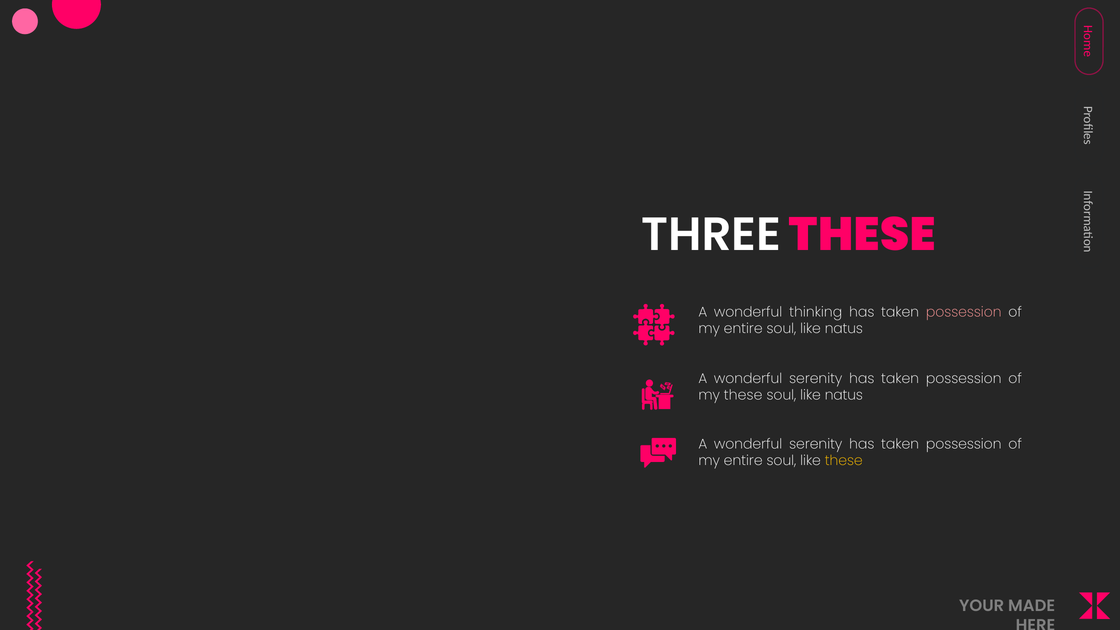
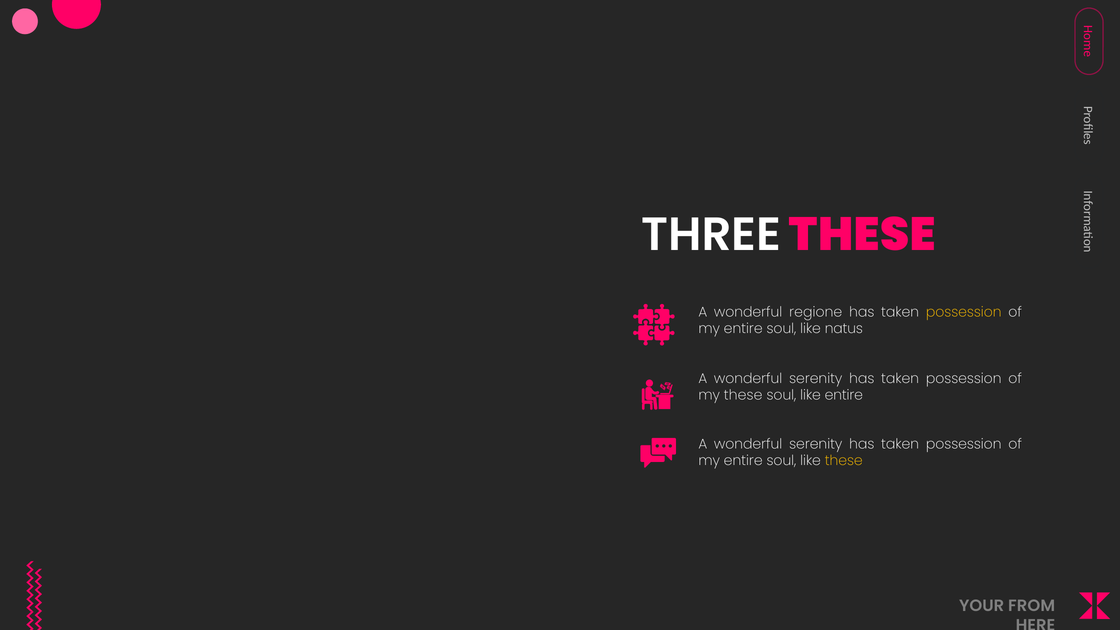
thinking: thinking -> regione (816, 312)
possession colour: pink -> yellow (964, 312)
natus: natus -> entire (844, 395)
MADE: MADE -> FROM (1032, 606)
